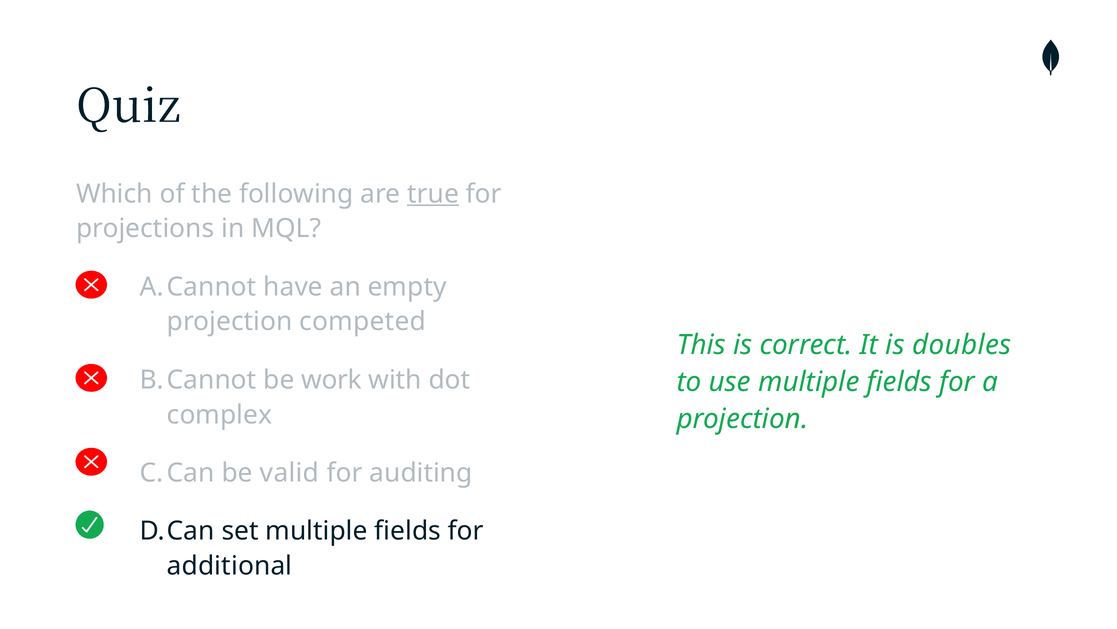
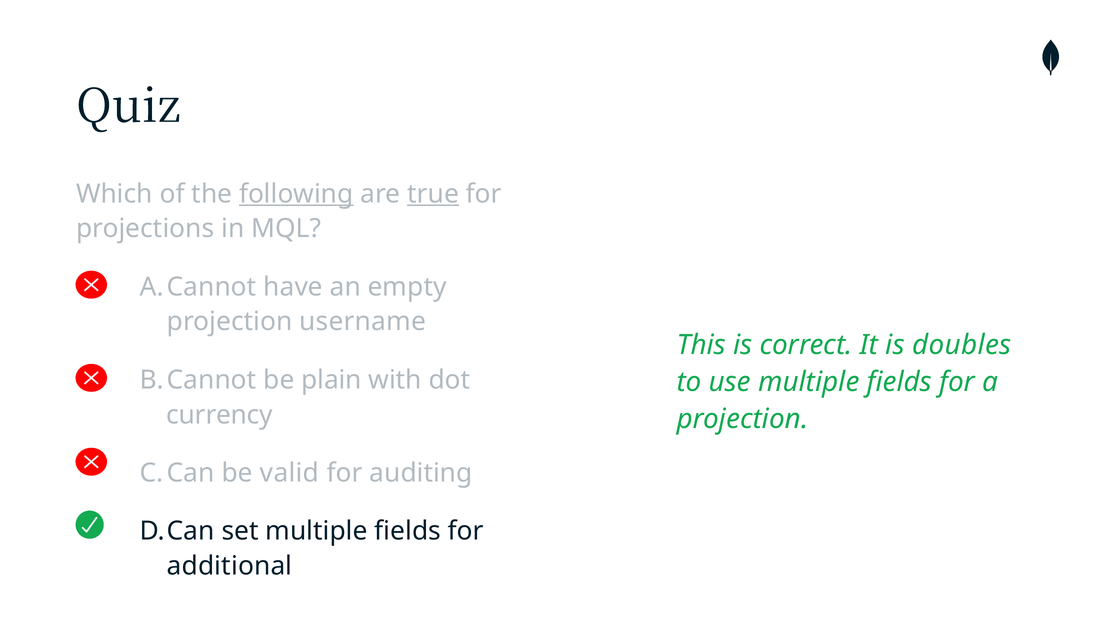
following underline: none -> present (296, 194)
competed: competed -> username (363, 321)
work: work -> plain (332, 380)
complex: complex -> currency (220, 414)
